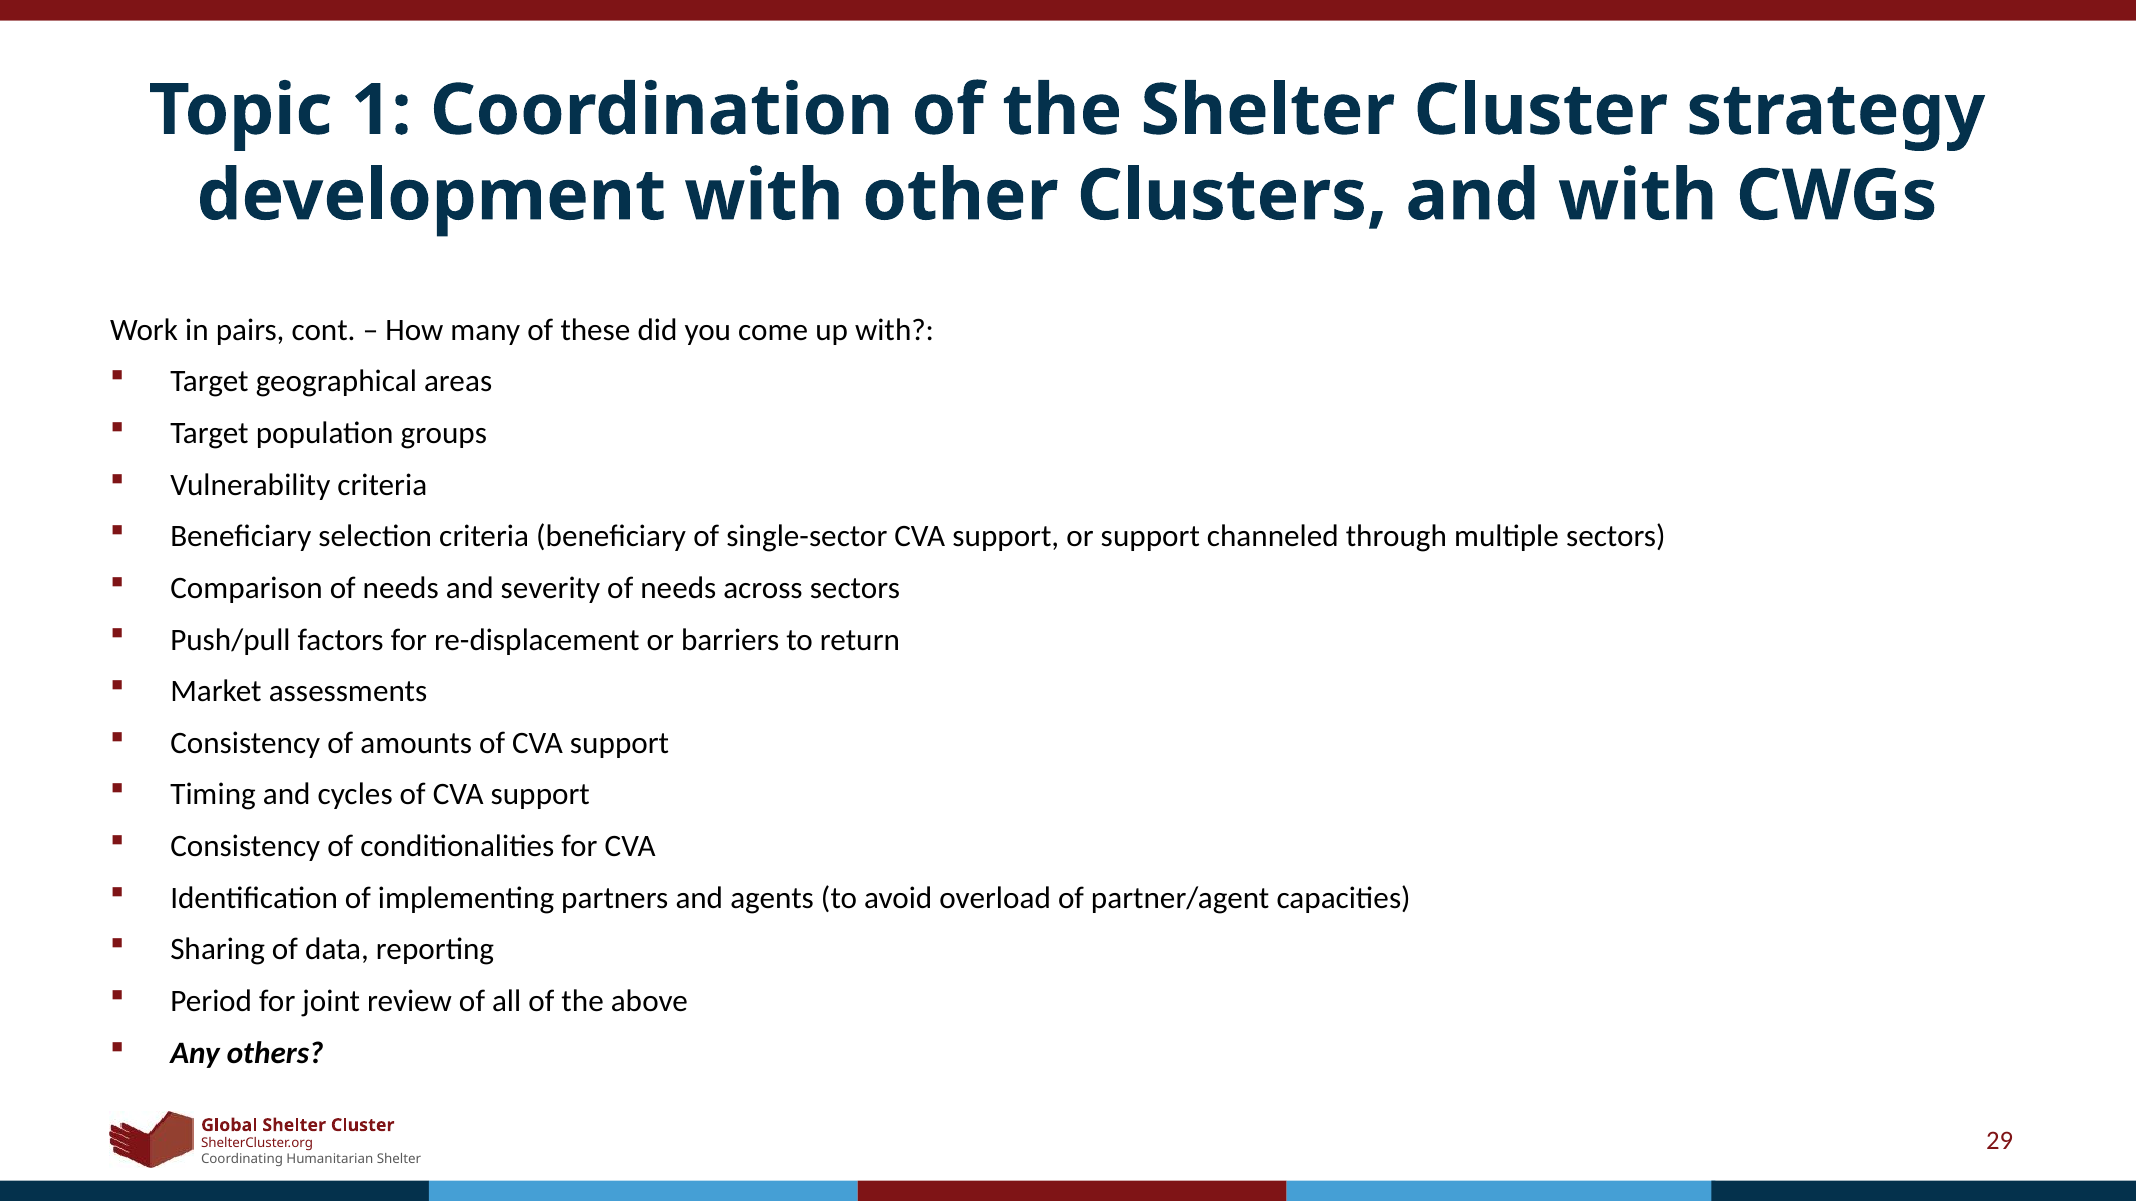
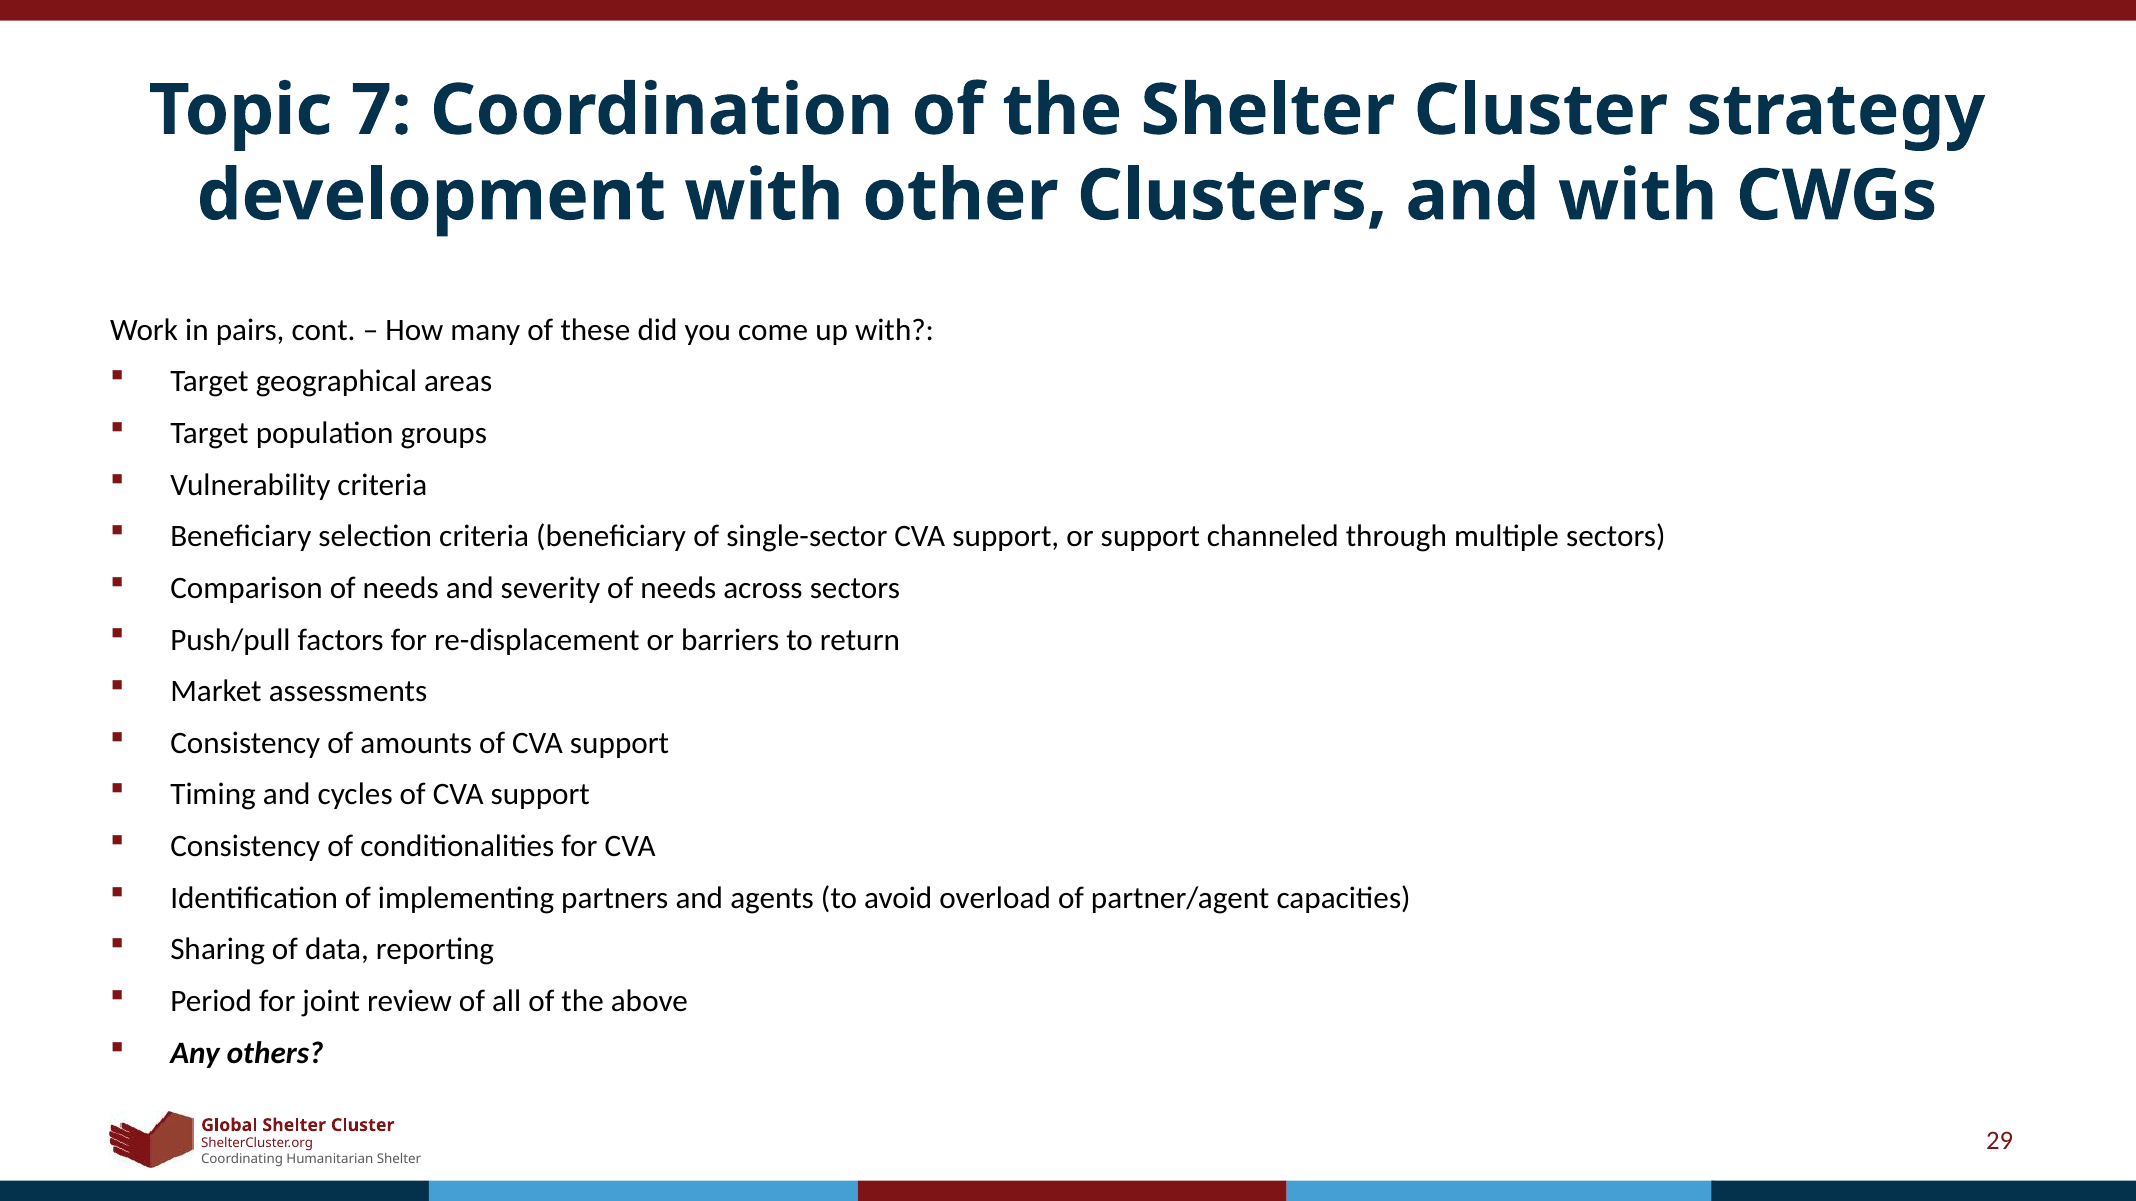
1: 1 -> 7 (381, 110)
